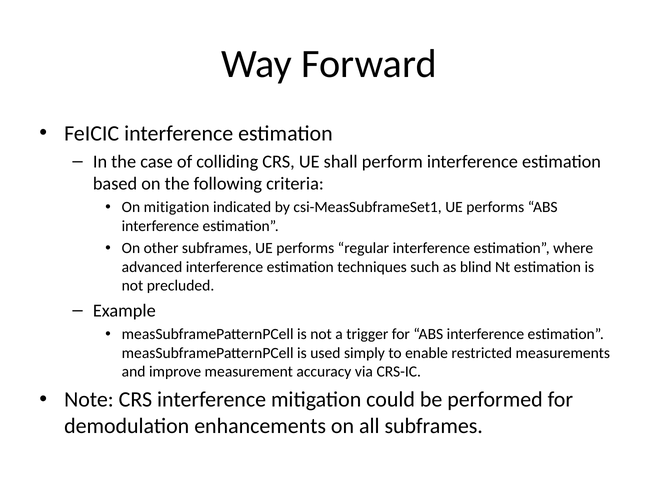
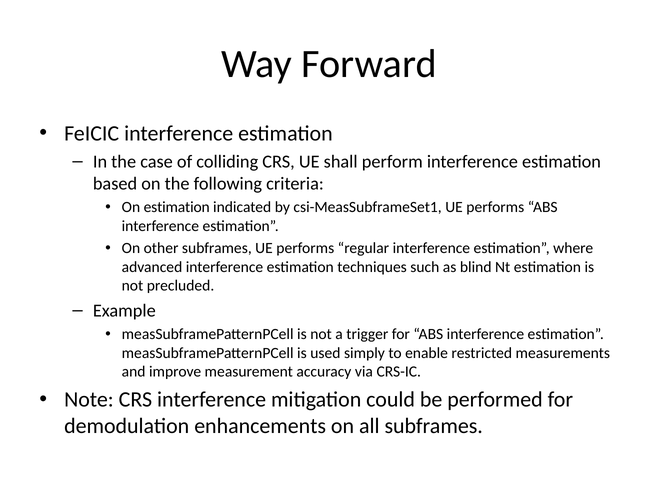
On mitigation: mitigation -> estimation (177, 207)
